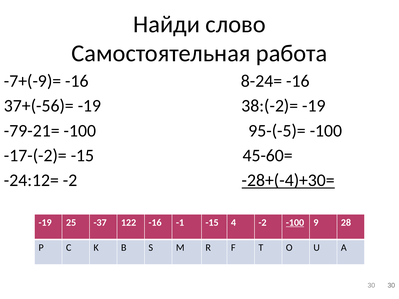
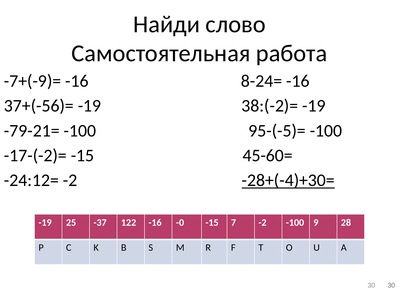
-1: -1 -> -0 (180, 223)
4: 4 -> 7 (233, 223)
-100 underline: present -> none (295, 223)
